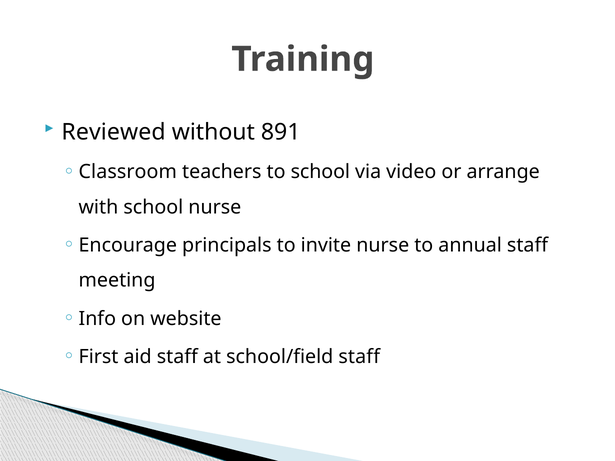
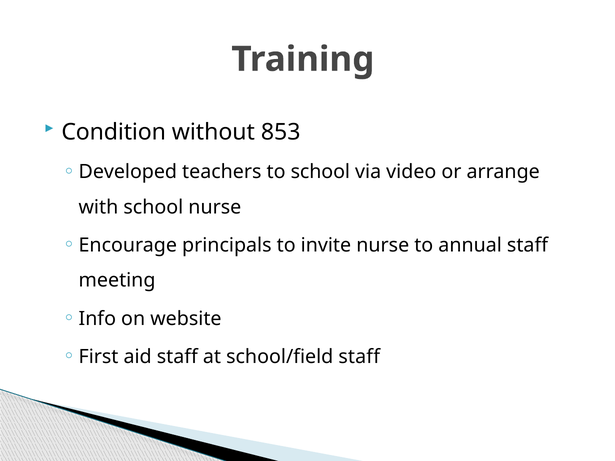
Reviewed: Reviewed -> Condition (114, 132)
891: 891 -> 853 (281, 132)
Classroom: Classroom -> Developed (128, 172)
